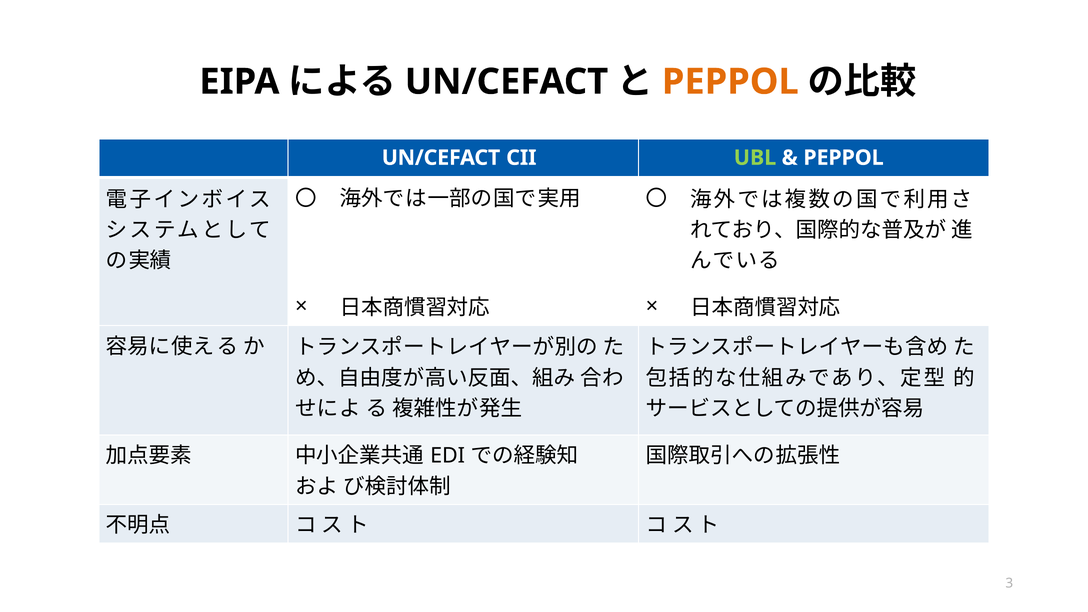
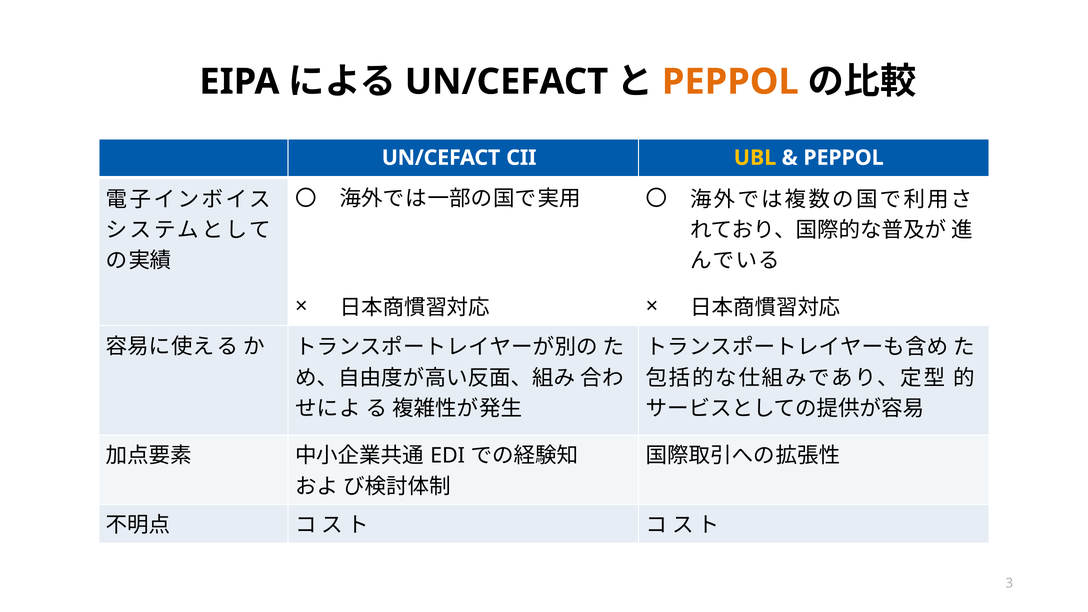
UBL colour: light green -> yellow (755, 158)
